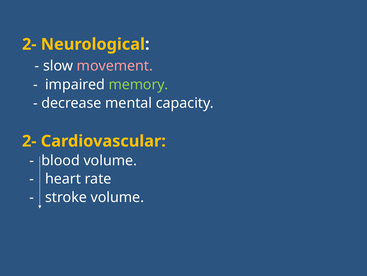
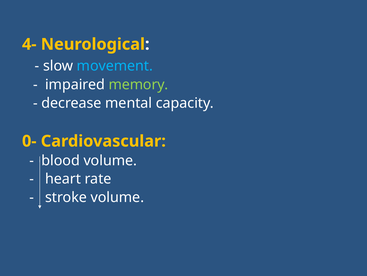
2-: 2- -> 4- (29, 44)
movement colour: pink -> light blue (115, 66)
2-: 2- -> 0- (29, 141)
